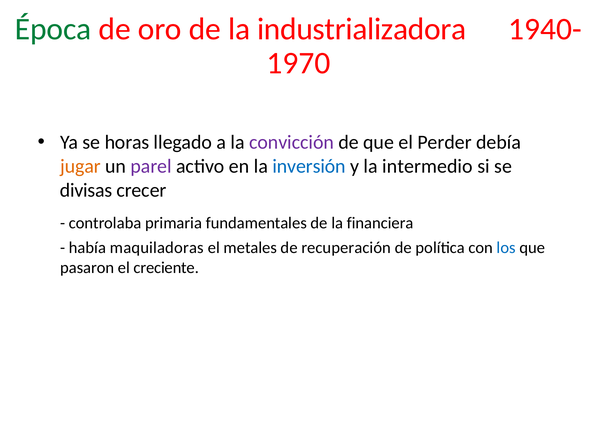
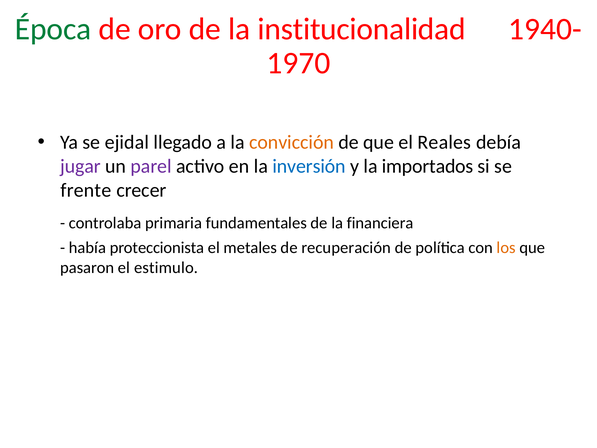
industrializadora: industrializadora -> institucionalidad (362, 29)
horas: horas -> ejidal (127, 142)
convicción colour: purple -> orange (292, 142)
Perder: Perder -> Reales (444, 142)
jugar colour: orange -> purple (80, 166)
intermedio: intermedio -> importados (428, 166)
divisas: divisas -> frente (86, 190)
maquiladoras: maquiladoras -> proteccionista (157, 247)
los colour: blue -> orange (506, 247)
creciente: creciente -> estimulo (166, 267)
